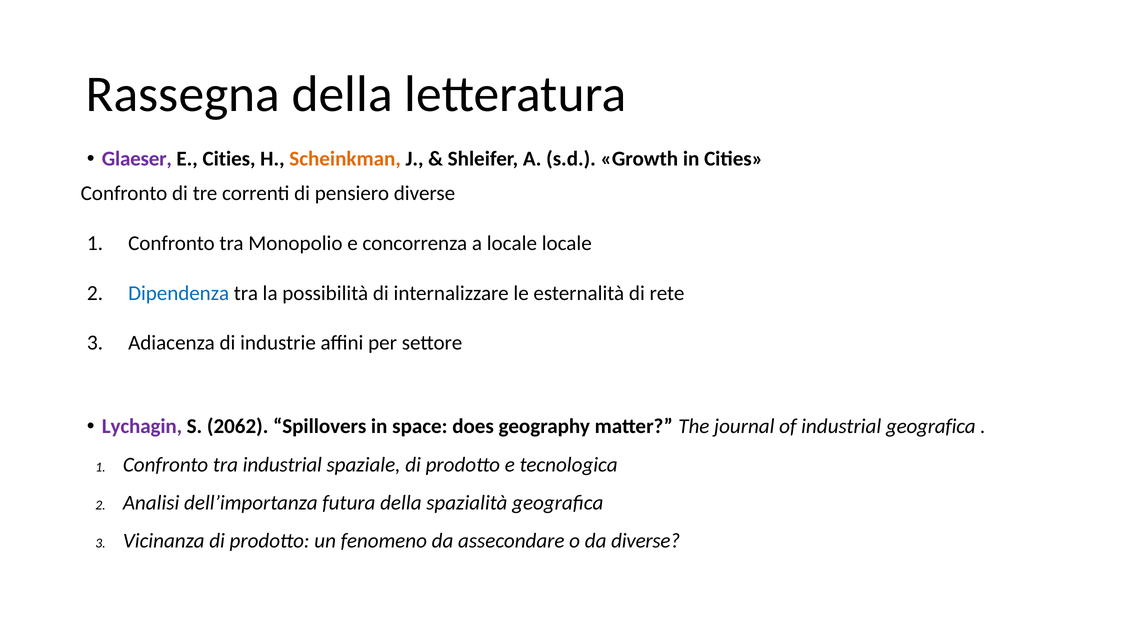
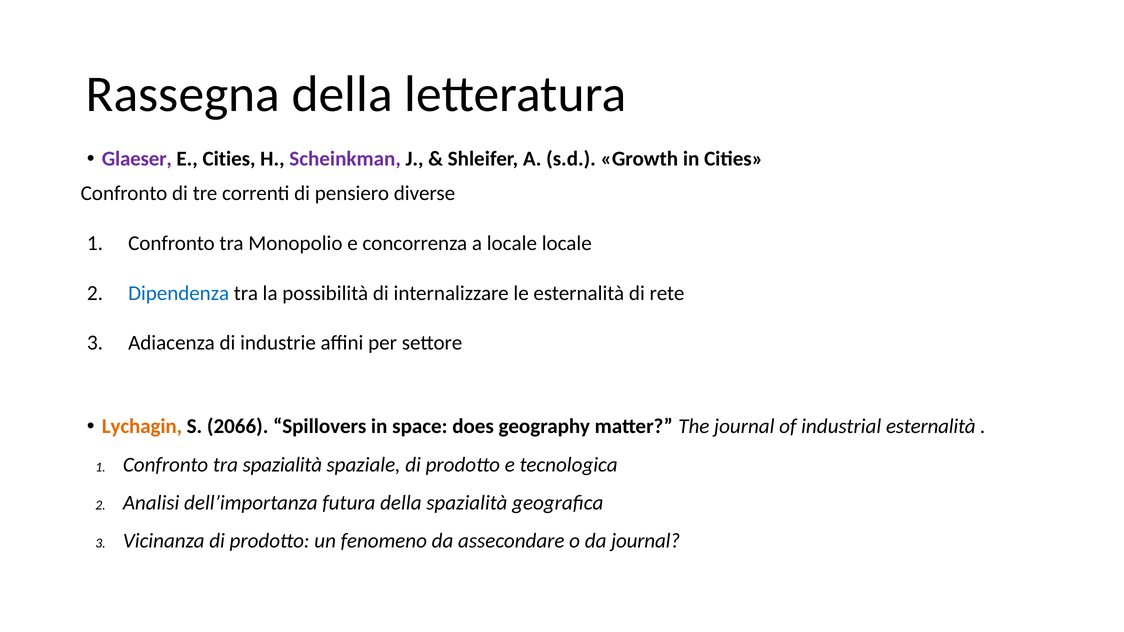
Scheinkman colour: orange -> purple (345, 159)
Lychagin colour: purple -> orange (142, 427)
2062: 2062 -> 2066 (238, 427)
industrial geografica: geografica -> esternalità (931, 427)
tra industrial: industrial -> spazialità (282, 465)
da diverse: diverse -> journal (646, 541)
